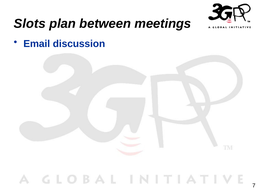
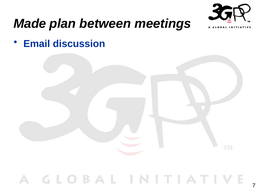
Slots: Slots -> Made (30, 24)
